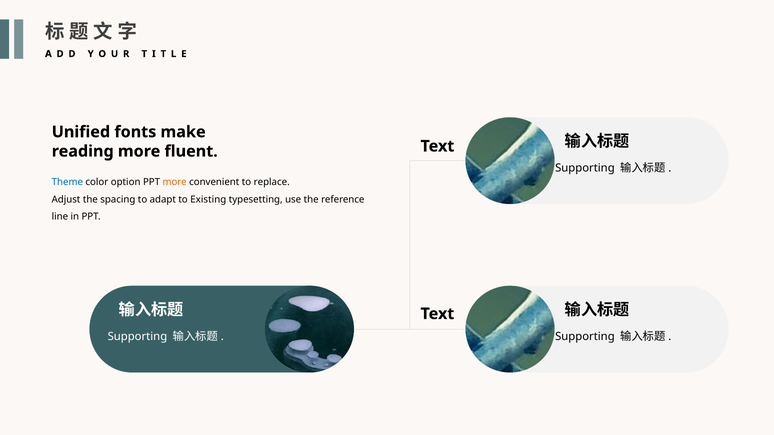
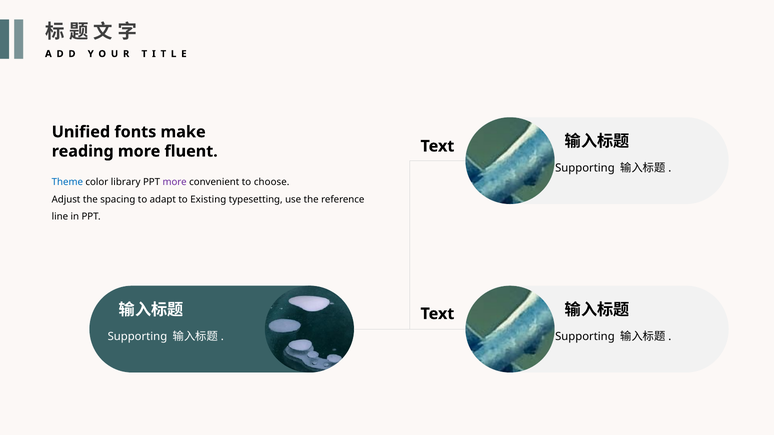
option: option -> library (126, 182)
more colour: orange -> purple (175, 182)
replace: replace -> choose (272, 182)
